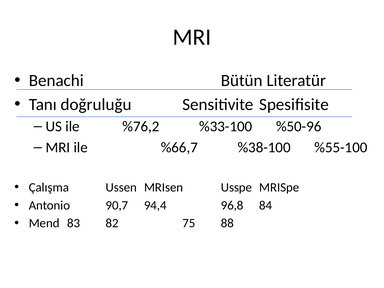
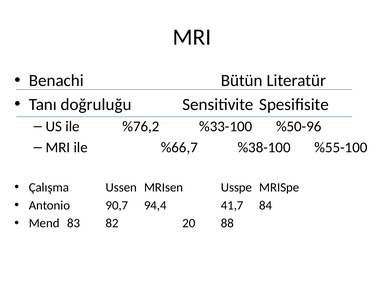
96,8: 96,8 -> 41,7 (232, 205)
75: 75 -> 20 (189, 223)
